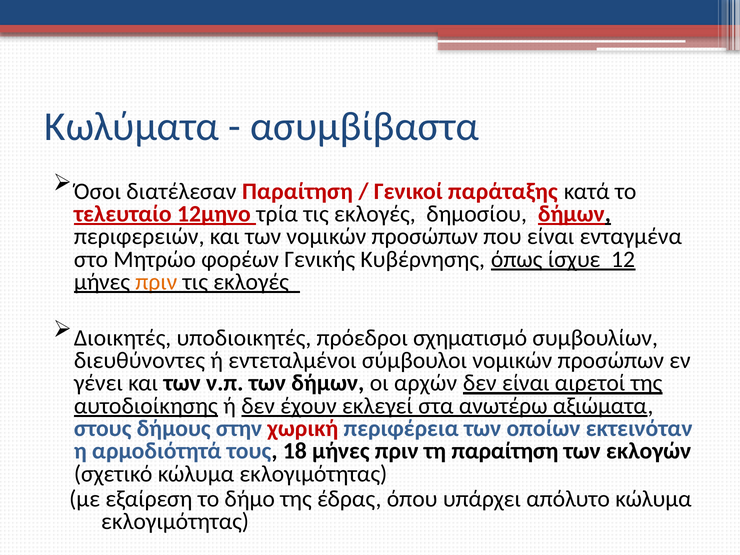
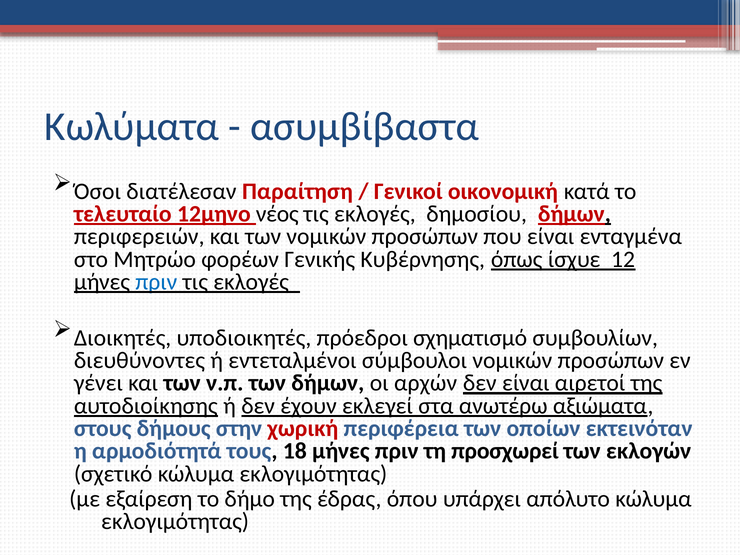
παράταξης: παράταξης -> οικονομική (503, 191)
τρία: τρία -> νέος (277, 214)
πριν colour: orange -> blue (156, 282)
τη παραίτηση: παραίτηση -> προσχωρεί (505, 451)
